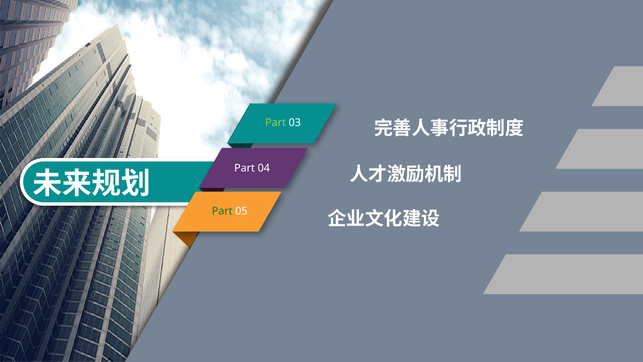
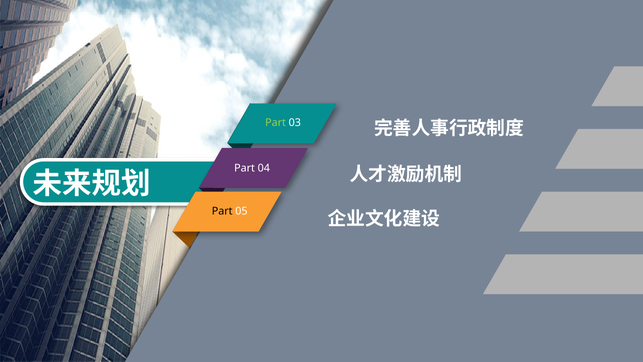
Part colour: green -> black (222, 211)
